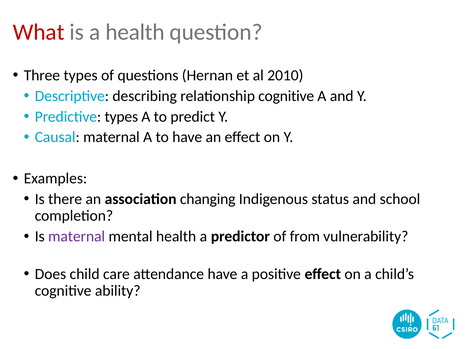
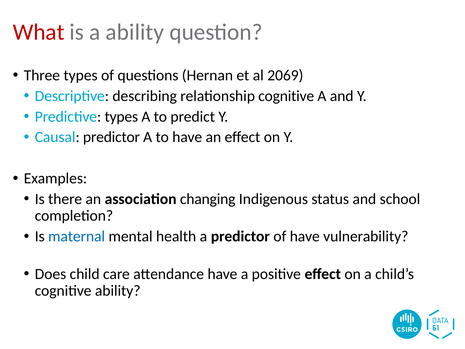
a health: health -> ability (135, 32)
2010: 2010 -> 2069 (285, 75)
Causal maternal: maternal -> predictor (111, 137)
maternal colour: purple -> blue (77, 236)
of from: from -> have (305, 236)
